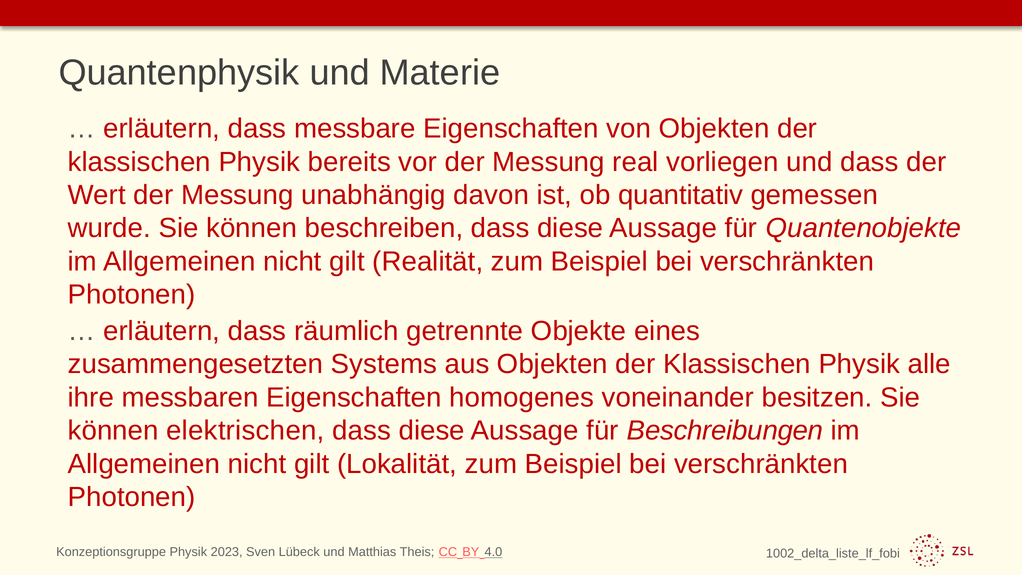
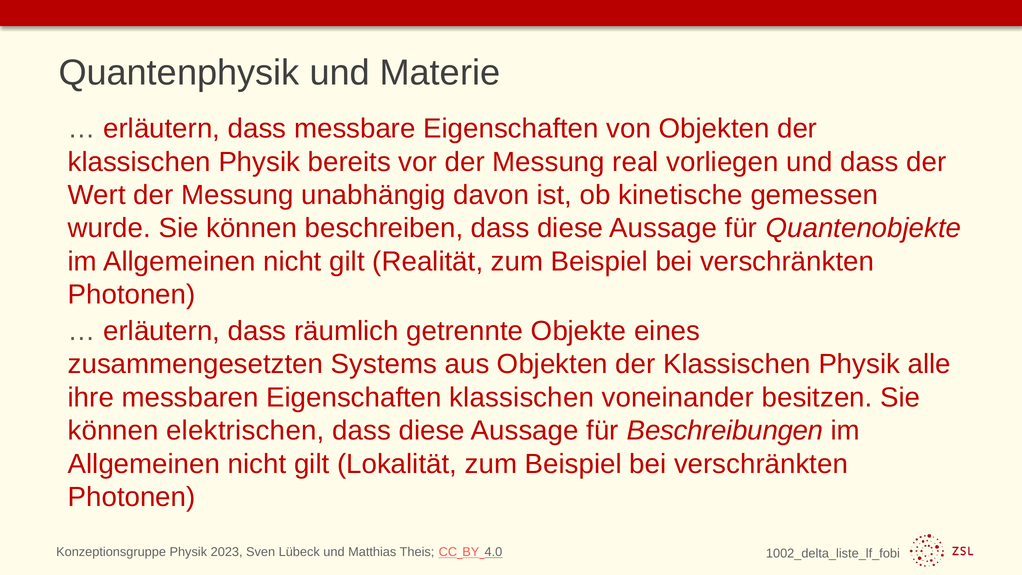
quantitativ: quantitativ -> kinetische (680, 195)
Eigenschaften homogenes: homogenes -> klassischen (522, 397)
